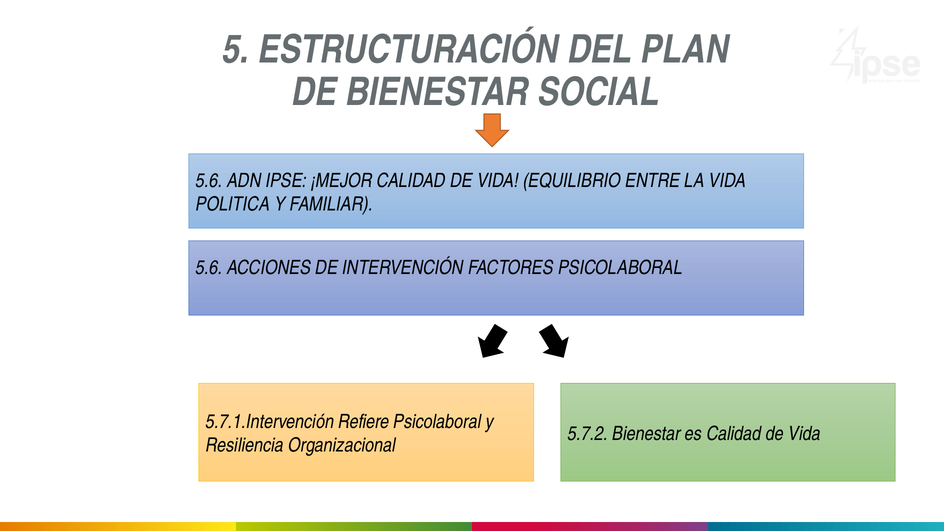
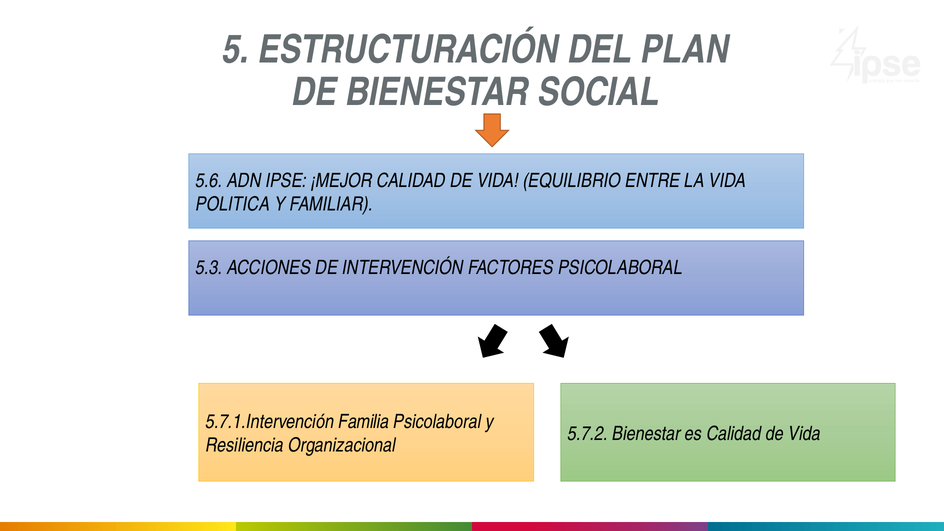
5.6: 5.6 -> 5.3 (209, 268)
Refiere: Refiere -> Familia (364, 422)
